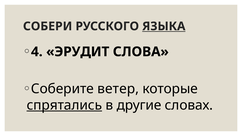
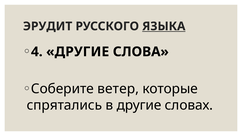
СОБЕРИ: СОБЕРИ -> ЭРУДИТ (48, 26)
4 ЭРУДИТ: ЭРУДИТ -> ДРУГИЕ (78, 52)
спрятались underline: present -> none (64, 105)
